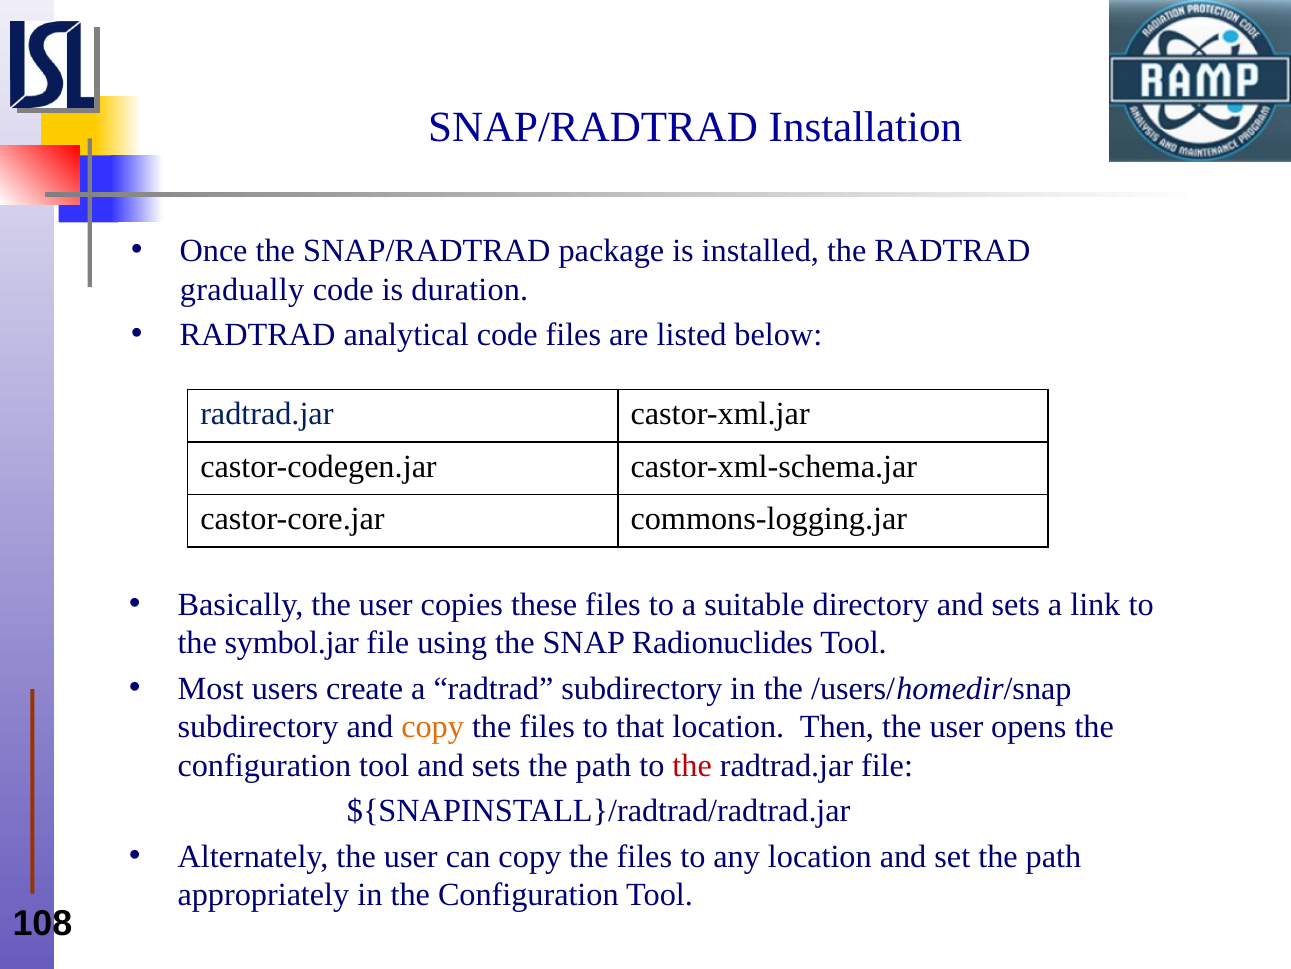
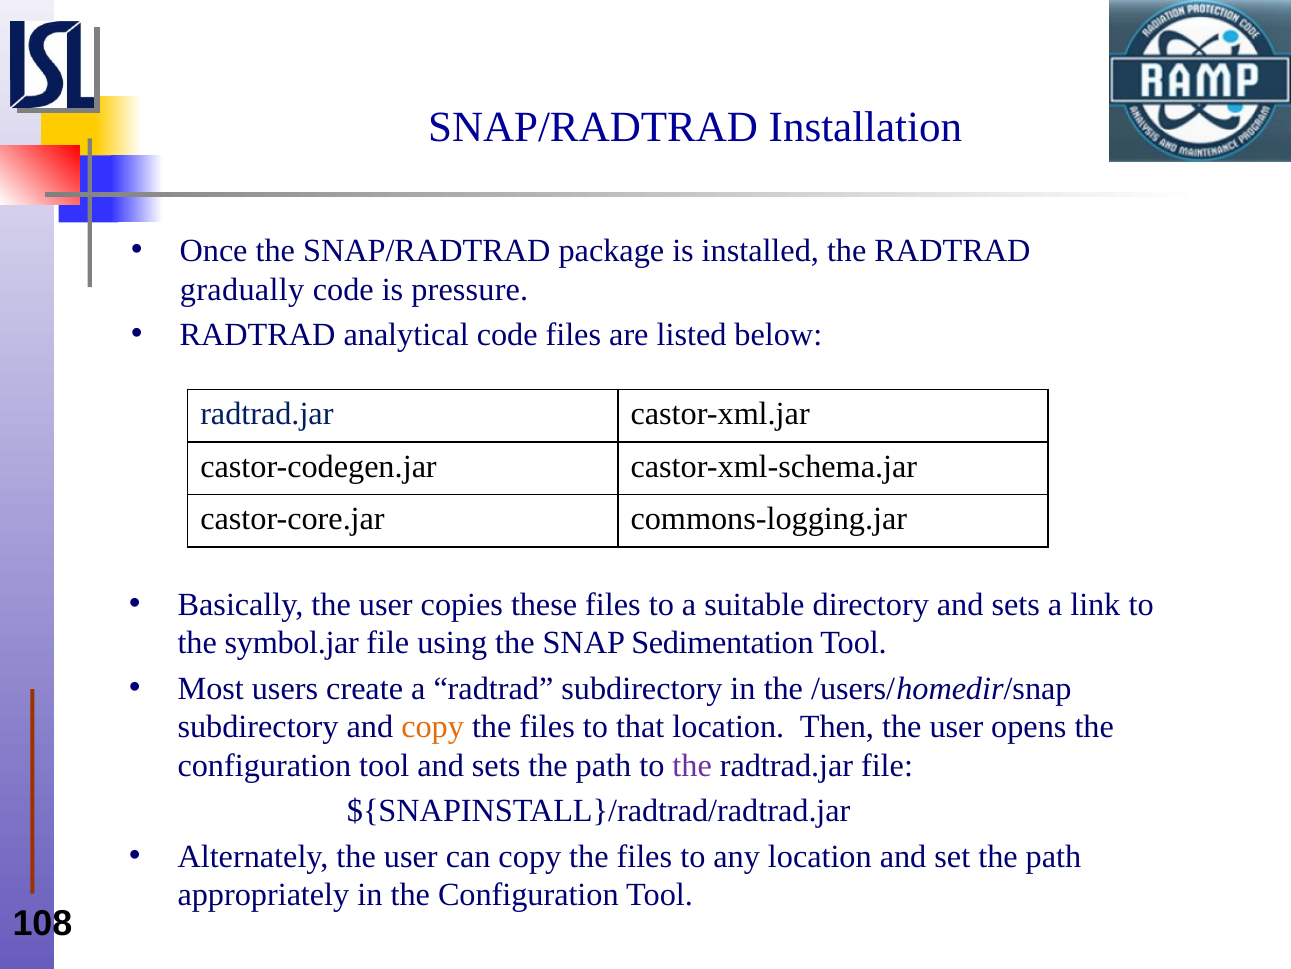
duration: duration -> pressure (470, 289)
Radionuclides: Radionuclides -> Sedimentation (722, 643)
the colour: red -> purple (692, 765)
